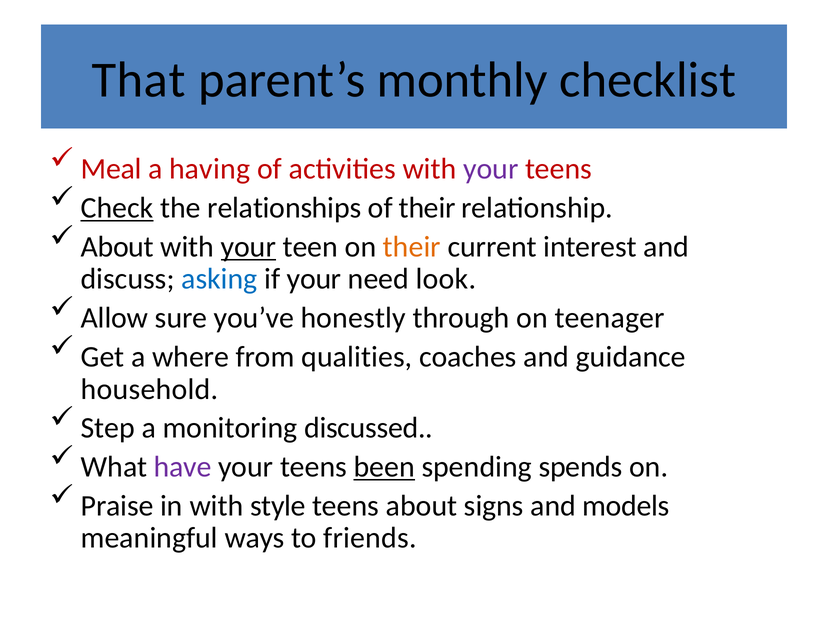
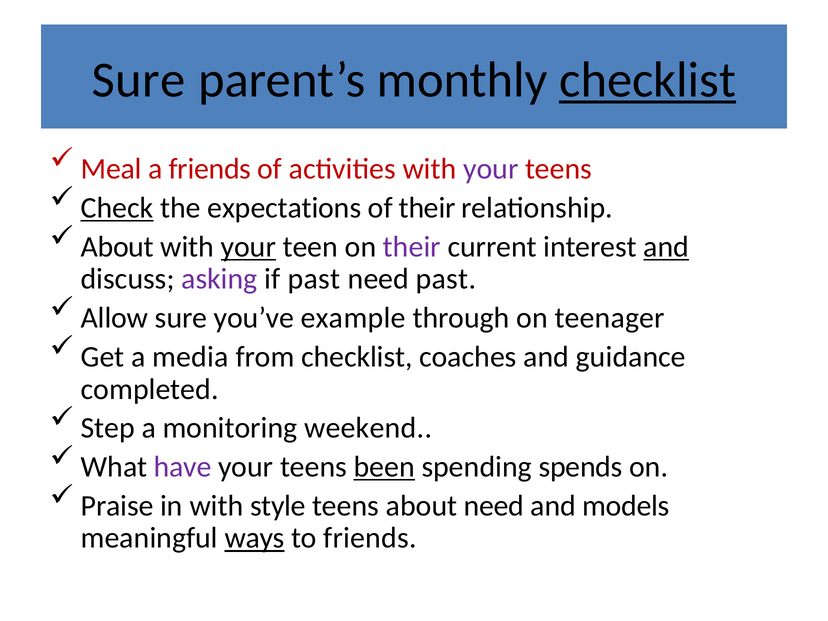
That: That -> Sure (139, 80)
checklist underline: none -> present (648, 80)
a having: having -> friends (210, 169)
relationships: relationships -> expectations (284, 208)
their colour: orange -> purple (412, 247)
and underline: none -> present (666, 247)
asking colour: blue -> purple (219, 279)
if your: your -> past (314, 279)
need look: look -> past (446, 279)
honestly: honestly -> example (353, 318)
where: where -> media (190, 357)
from qualities: qualities -> checklist (357, 357)
household: household -> completed (150, 389)
discussed: discussed -> weekend (368, 428)
about signs: signs -> need (494, 506)
ways underline: none -> present (255, 538)
